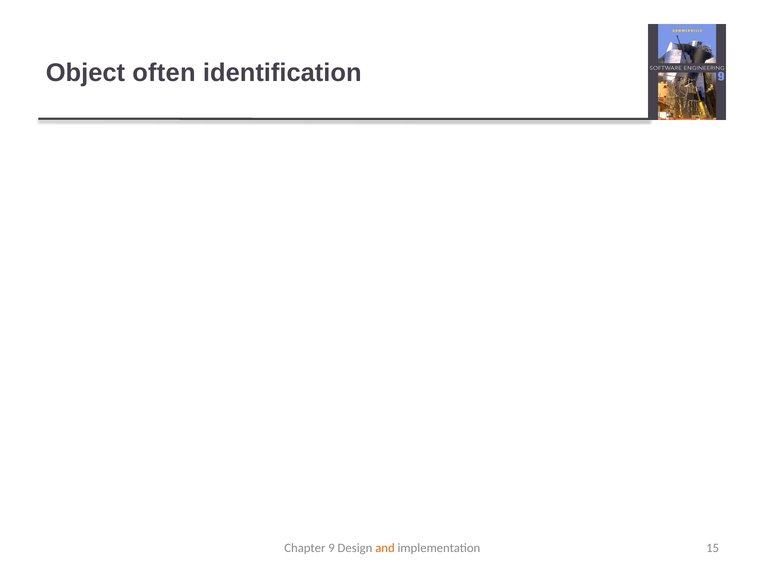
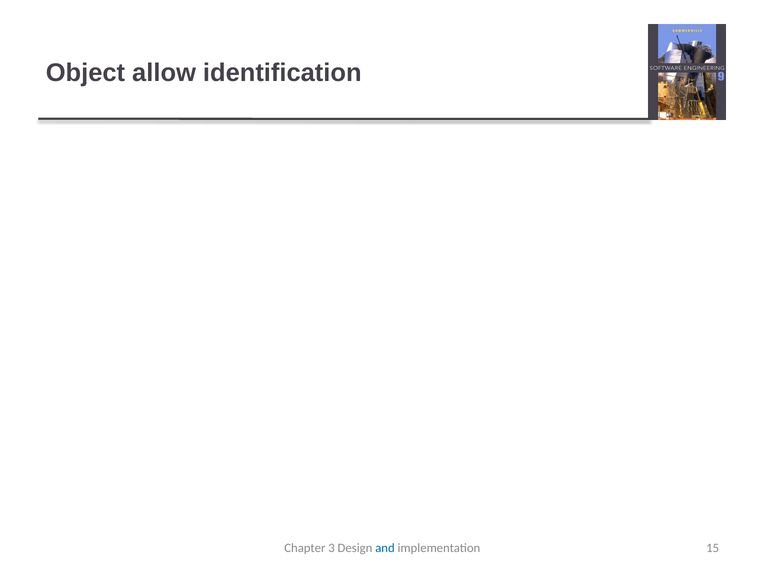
often: often -> allow (164, 73)
9: 9 -> 3 (332, 548)
and colour: orange -> blue (385, 548)
